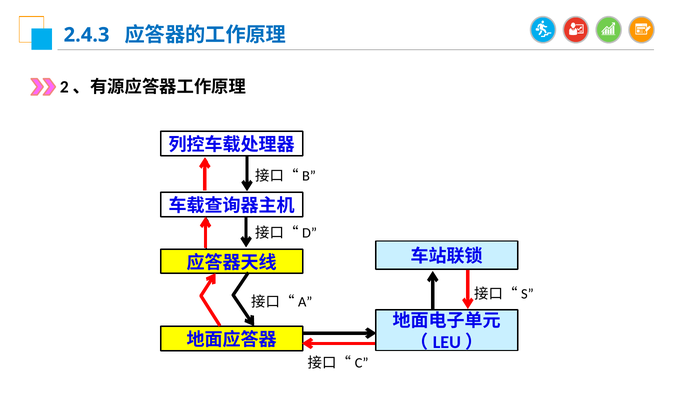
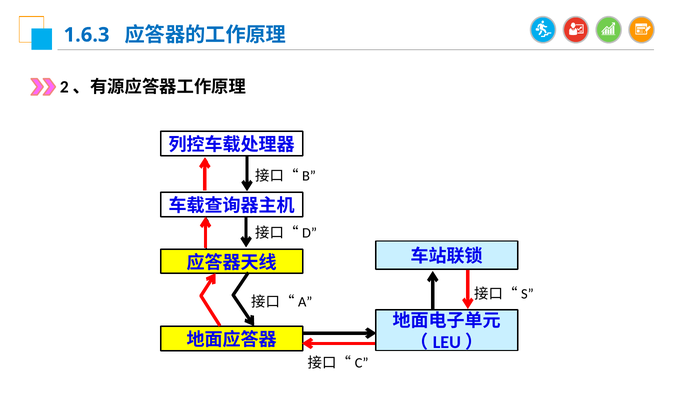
2.4.3: 2.4.3 -> 1.6.3 (87, 35)
